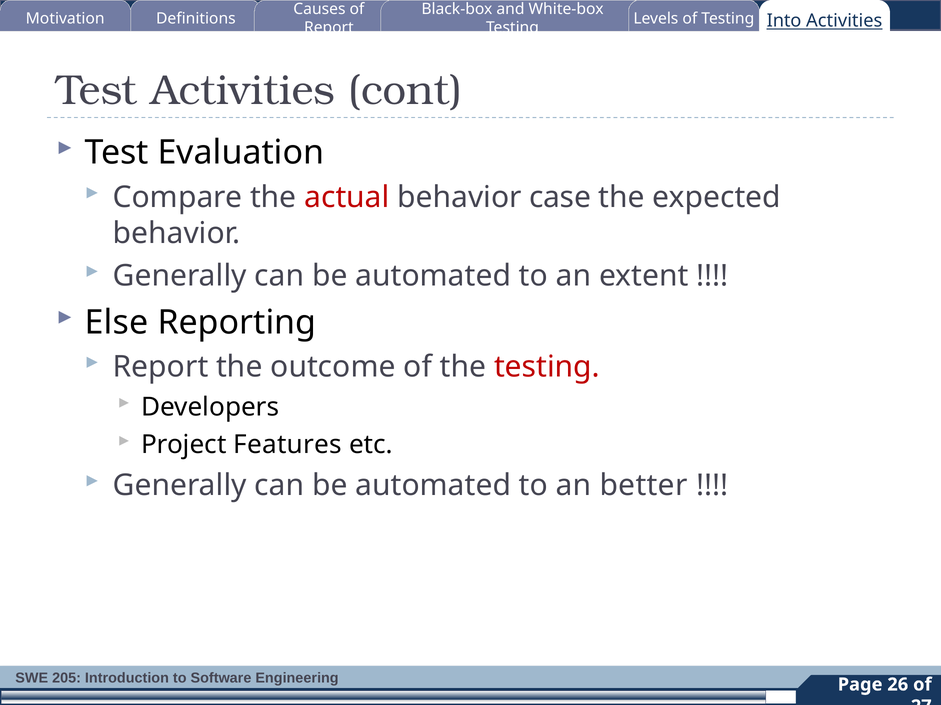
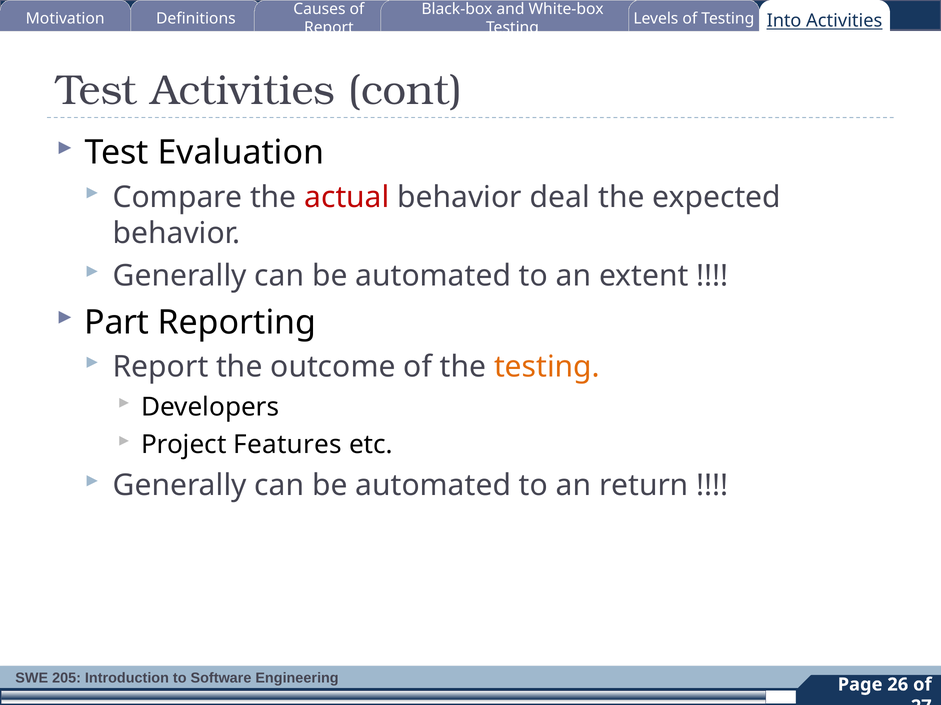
case: case -> deal (560, 198)
Else: Else -> Part (117, 323)
testing colour: red -> orange (547, 367)
better: better -> return (644, 486)
